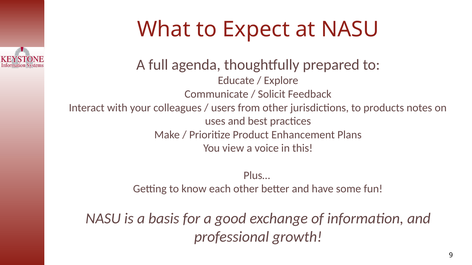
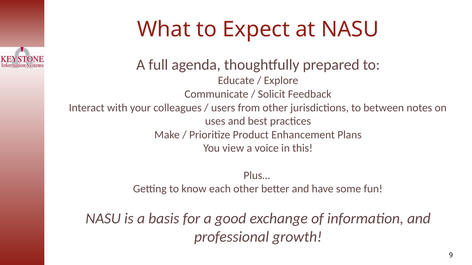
products: products -> between (384, 108)
